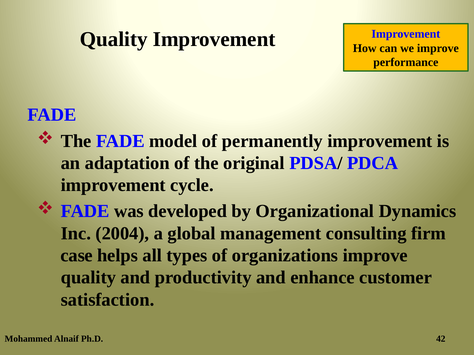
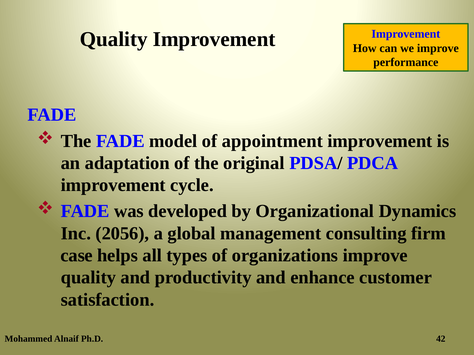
permanently: permanently -> appointment (272, 141)
2004: 2004 -> 2056 (122, 234)
